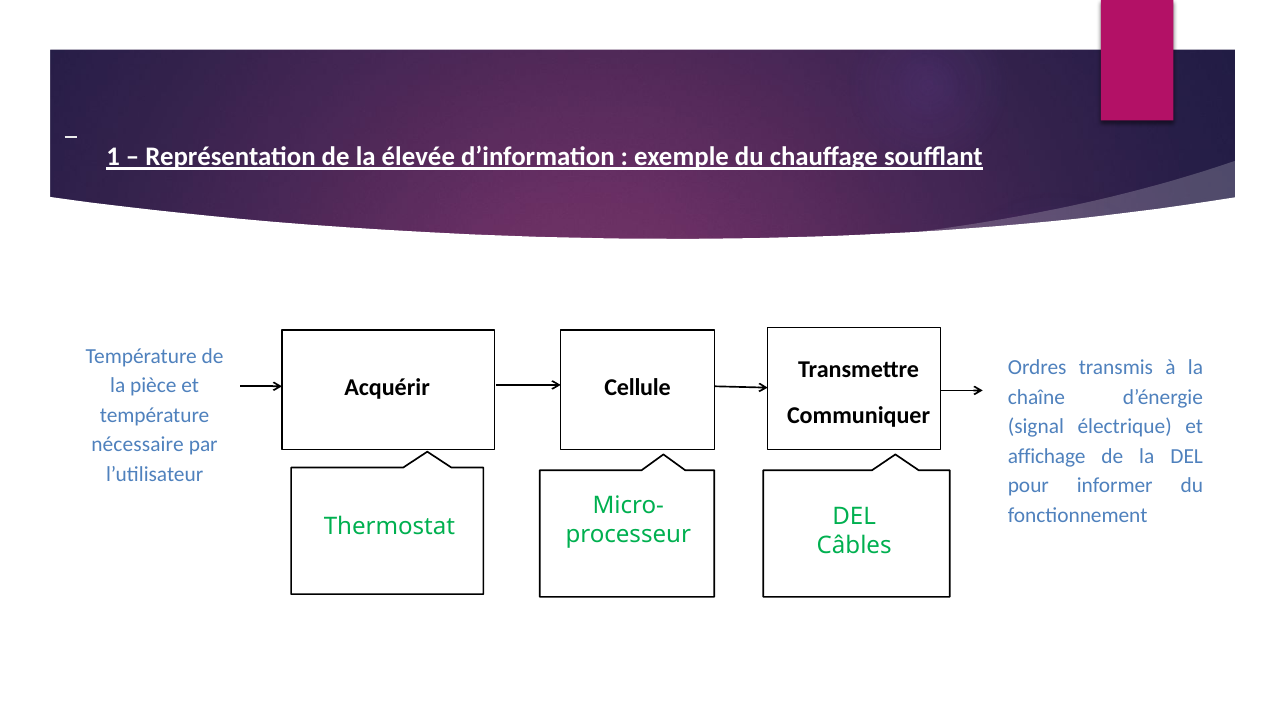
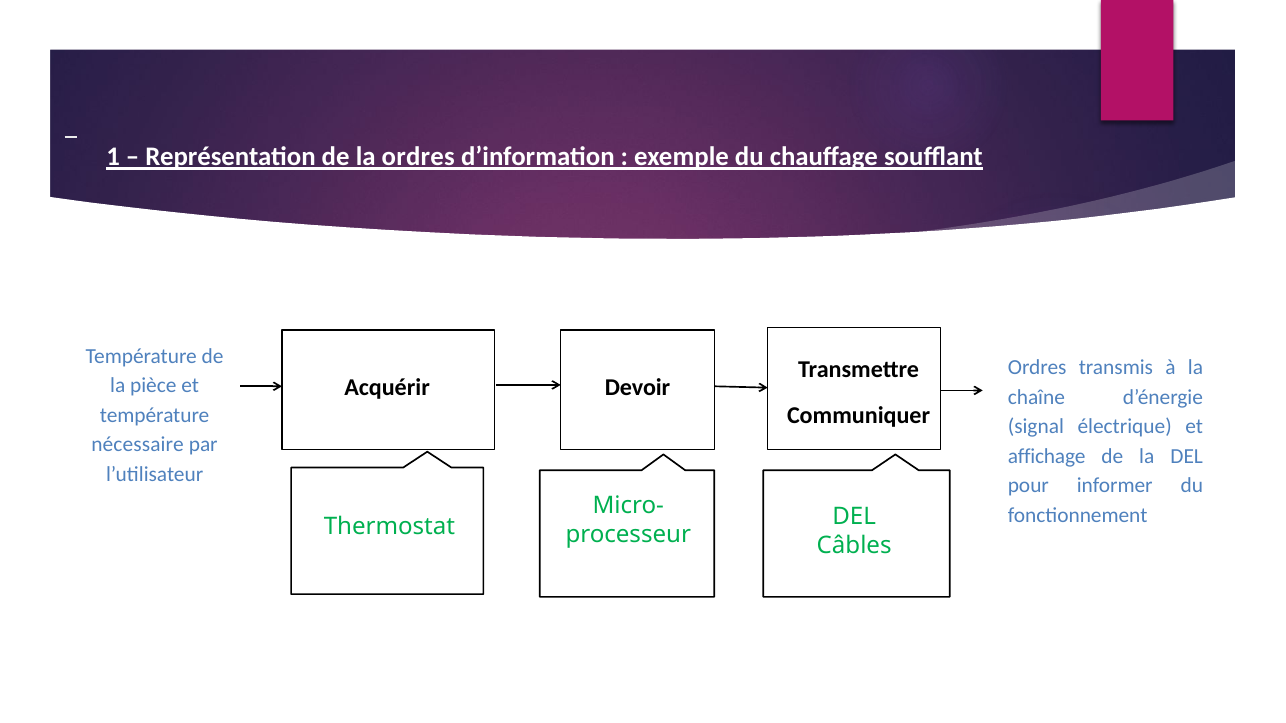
la élevée: élevée -> ordres (418, 157)
Cellule: Cellule -> Devoir (638, 388)
